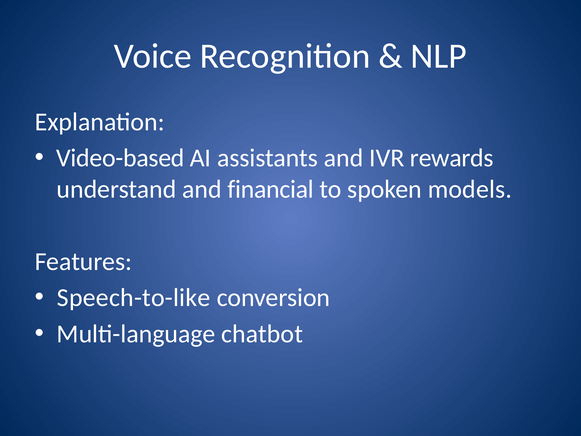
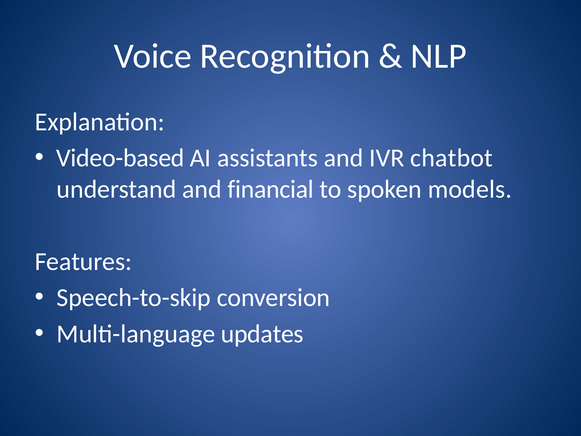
rewards: rewards -> chatbot (452, 158)
Speech-to-like: Speech-to-like -> Speech-to-skip (134, 298)
chatbot: chatbot -> updates (262, 334)
